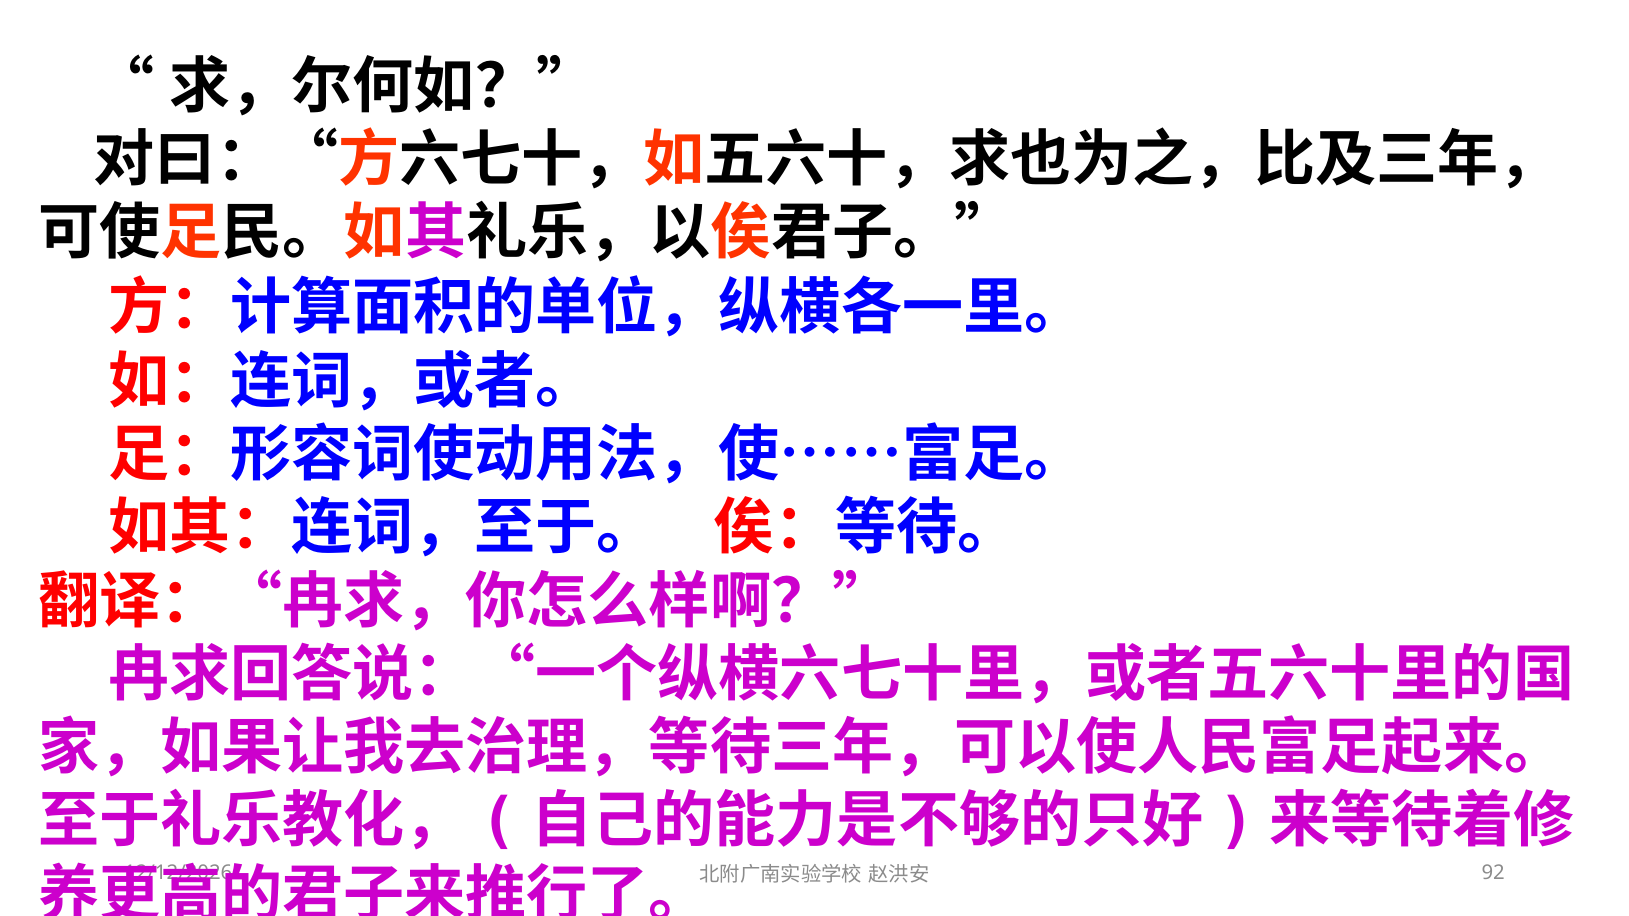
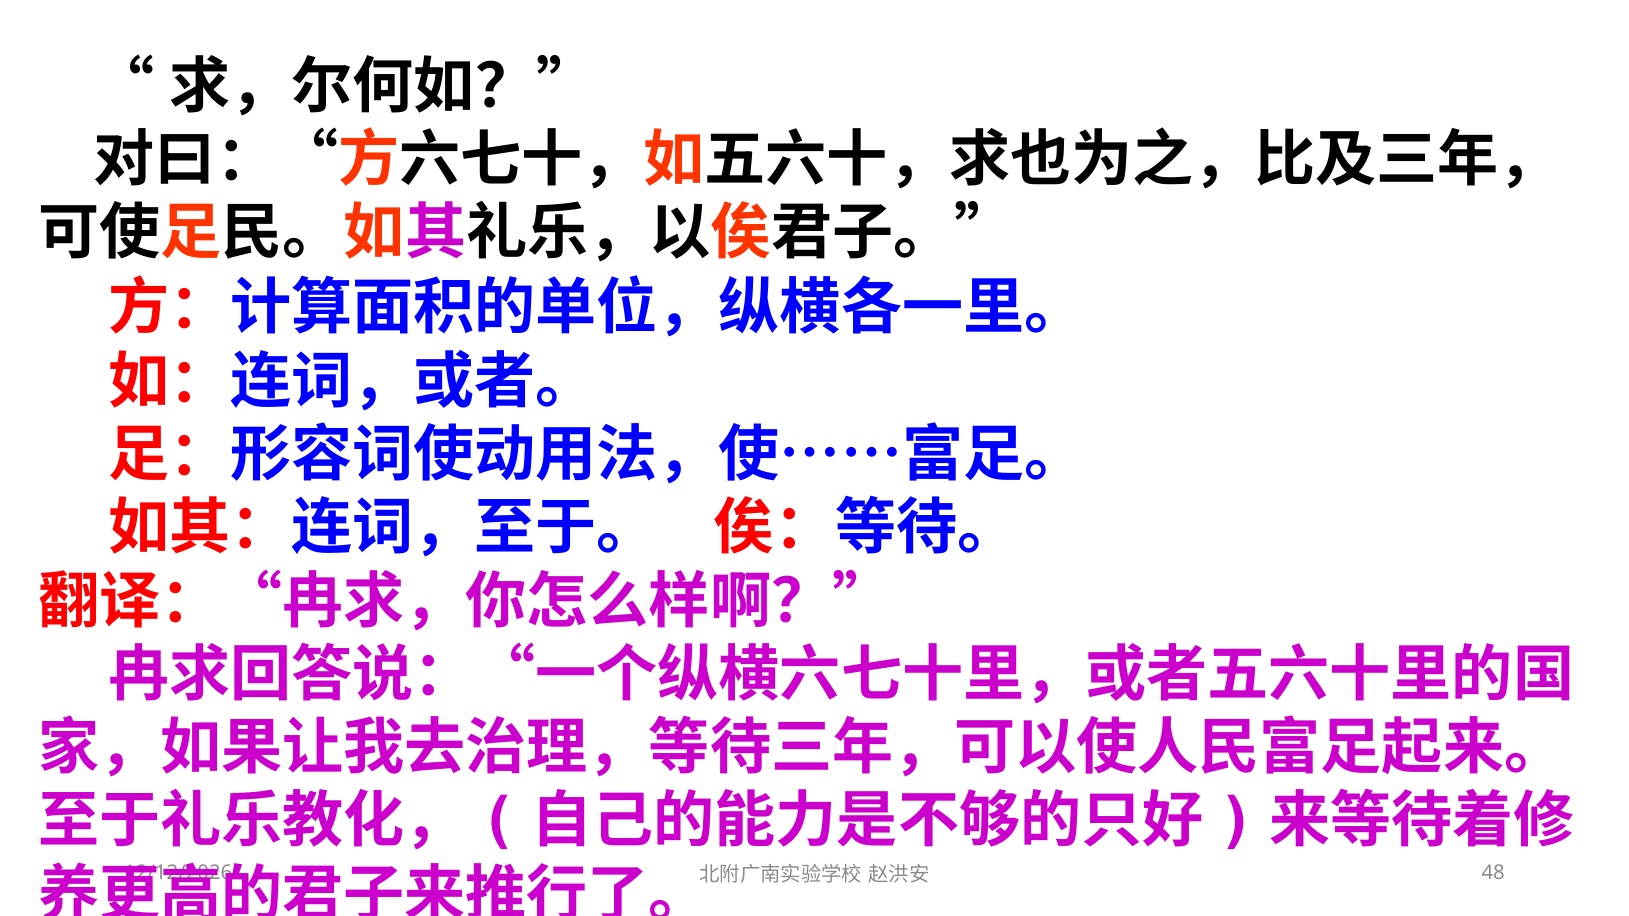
92: 92 -> 48 (1493, 873)
